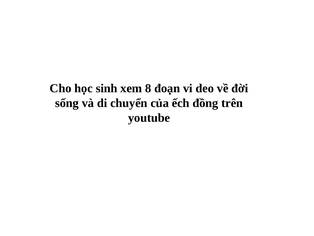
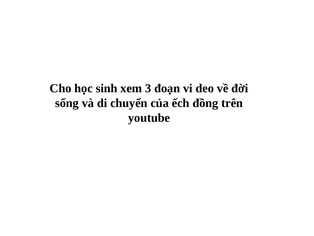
8: 8 -> 3 (148, 88)
